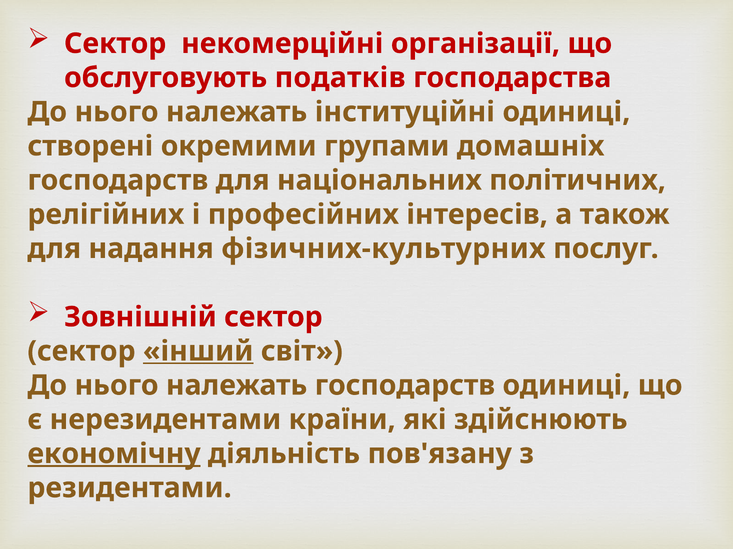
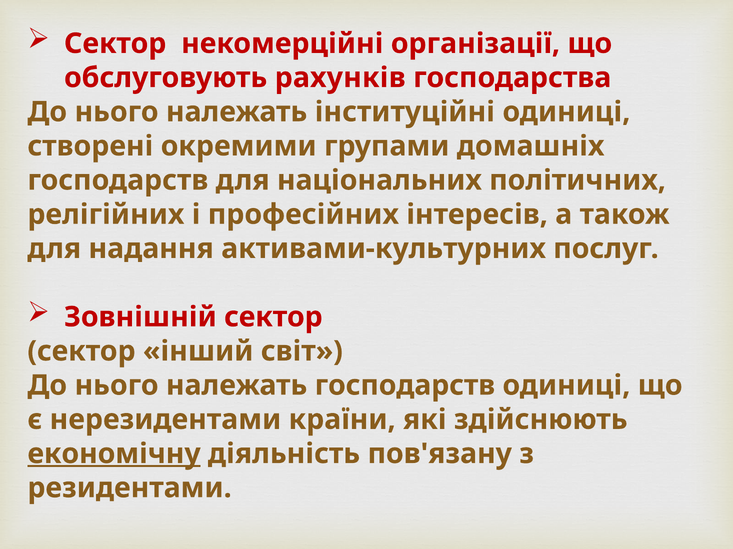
податків: податків -> рахунків (340, 78)
фізичних-культурних: фізичних-культурних -> активами-культурних (384, 249)
інший underline: present -> none (198, 352)
